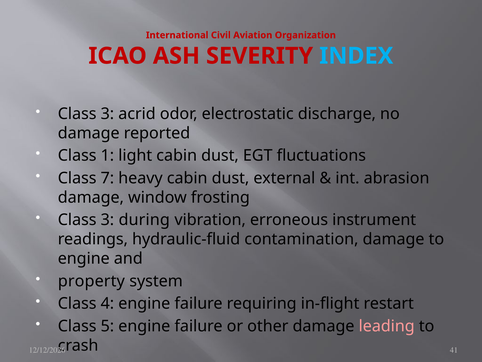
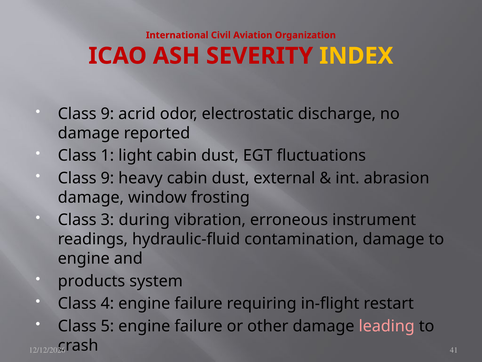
INDEX colour: light blue -> yellow (356, 56)
3: 3 -> 9 (107, 114)
7: 7 -> 9 (107, 178)
property: property -> products (91, 281)
